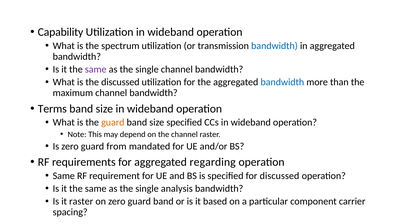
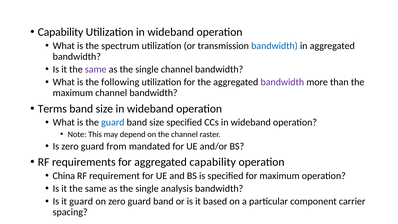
the discussed: discussed -> following (120, 82)
bandwidth colour: blue -> purple (282, 82)
guard colour: orange -> blue (113, 122)
aggregated regarding: regarding -> capability (213, 162)
Same: Same -> China (64, 176)
for discussed: discussed -> maximum (280, 176)
it raster: raster -> guard (81, 201)
